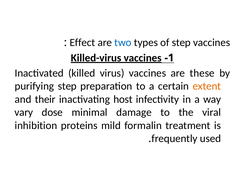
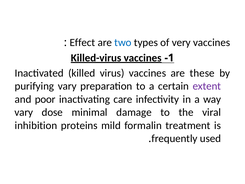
of step: step -> very (181, 43)
purifying step: step -> vary (67, 86)
extent colour: orange -> purple (207, 86)
their: their -> poor (45, 99)
host: host -> care (123, 99)
